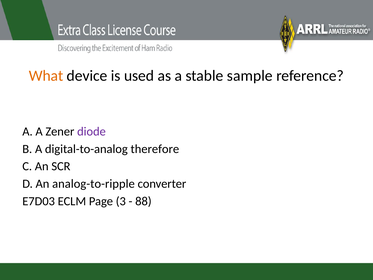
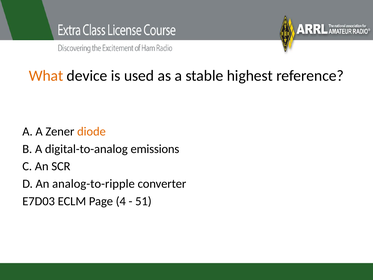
sample: sample -> highest (250, 76)
diode colour: purple -> orange (91, 131)
therefore: therefore -> emissions (155, 149)
3: 3 -> 4 (121, 201)
88: 88 -> 51 (143, 201)
